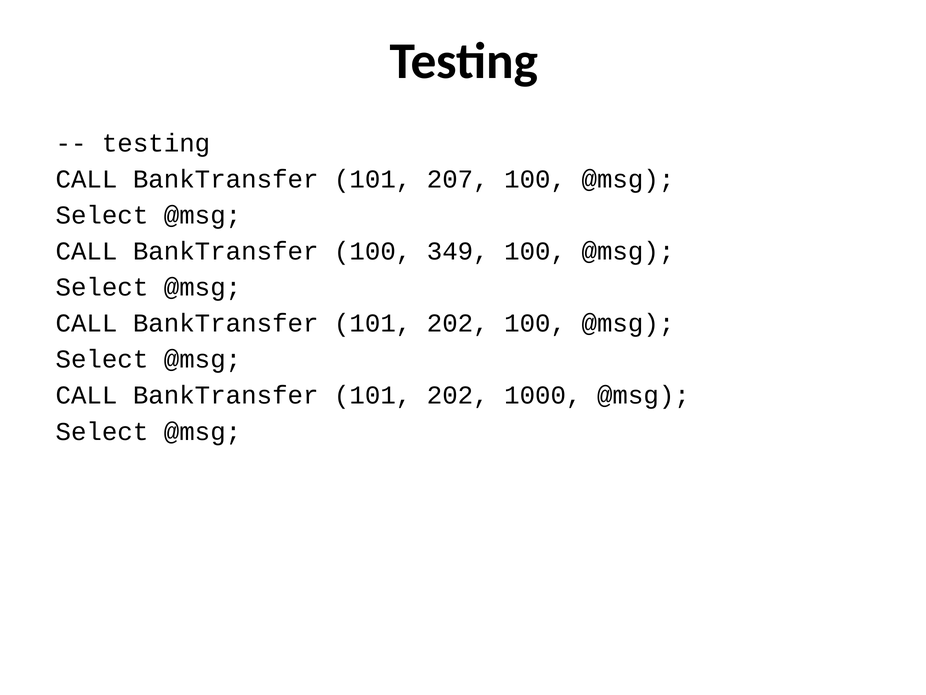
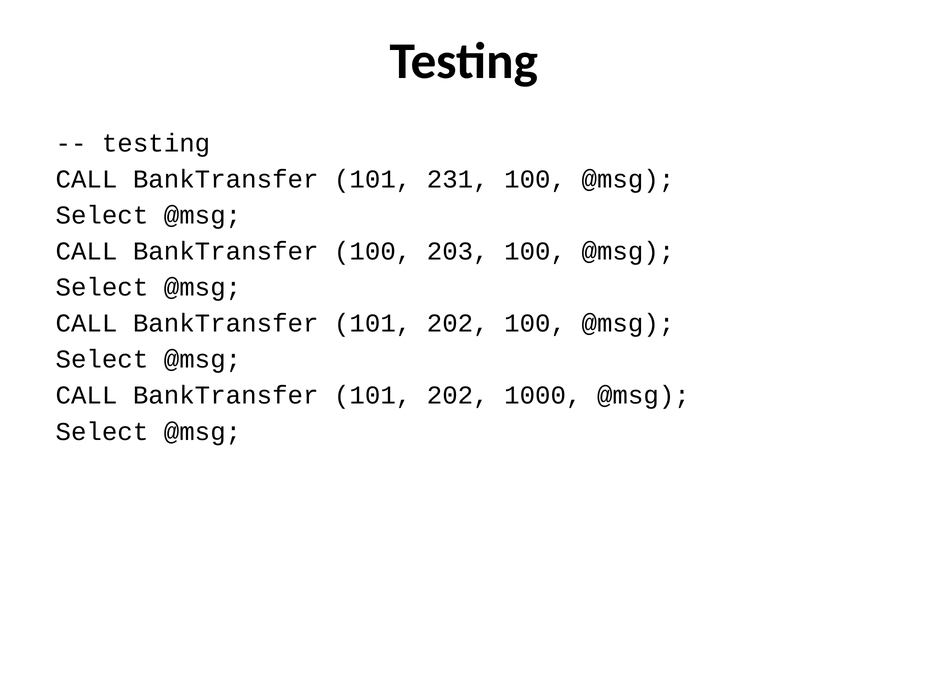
207: 207 -> 231 (458, 179)
349: 349 -> 203 (458, 251)
